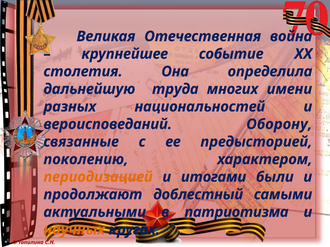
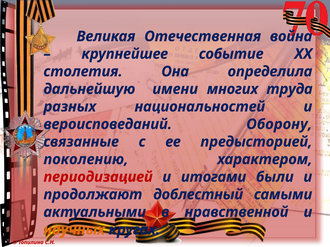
труда: труда -> имени (175, 89)
имени: имени -> труда (290, 89)
периодизацией colour: orange -> red (98, 177)
патриотизма: патриотизма -> нравственной (236, 212)
